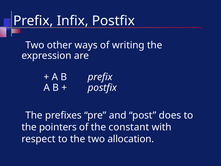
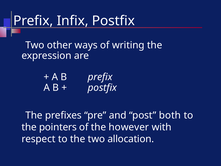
does: does -> both (170, 115)
constant: constant -> however (129, 127)
